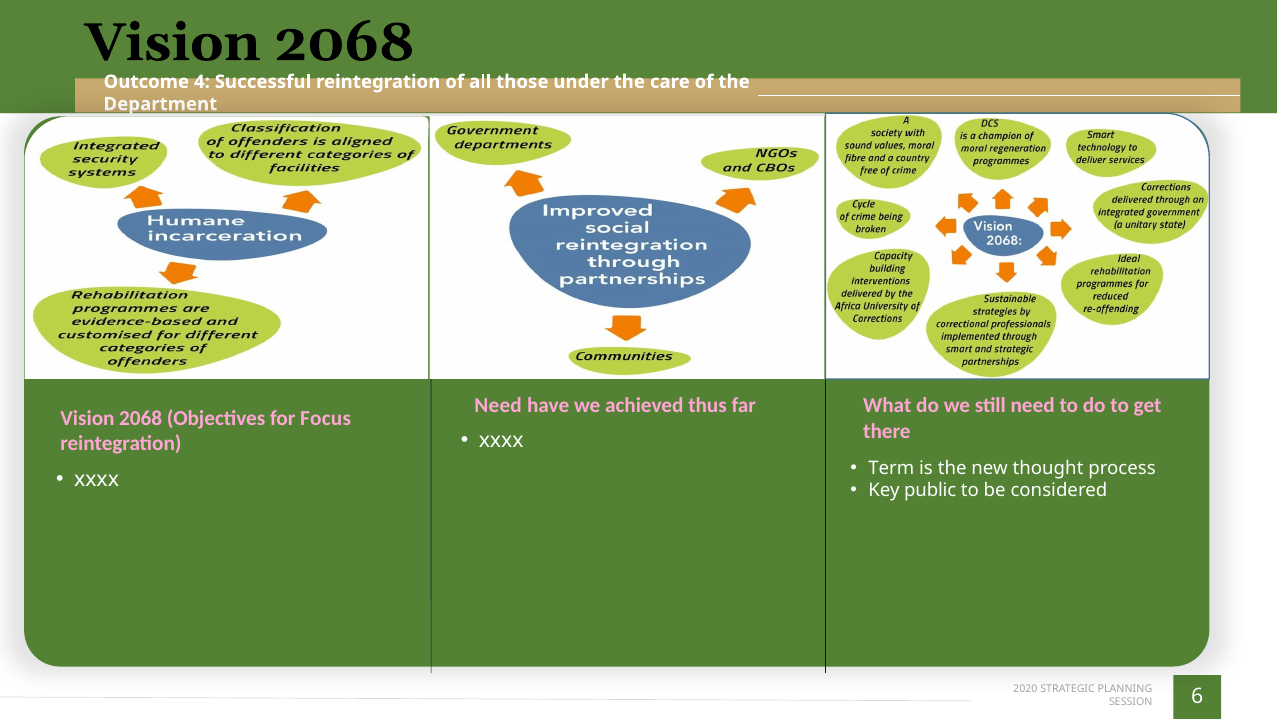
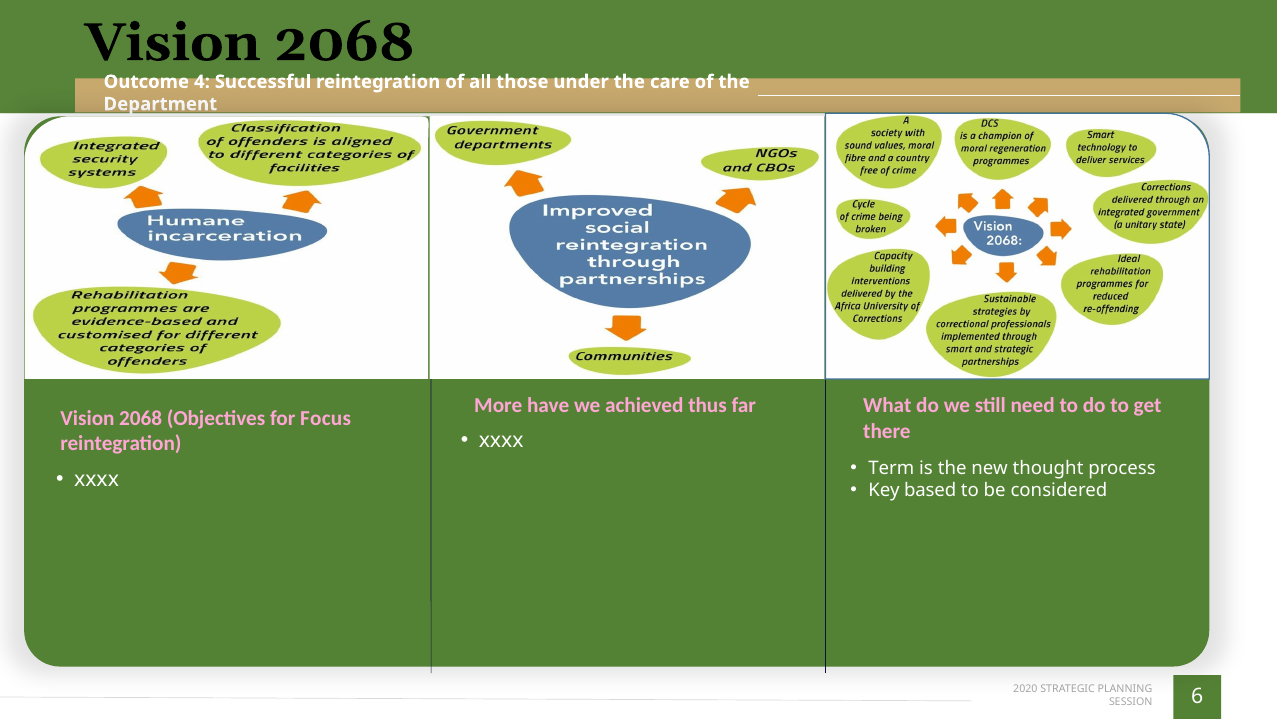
Need: Need -> More (498, 405)
public: public -> based (930, 490)
